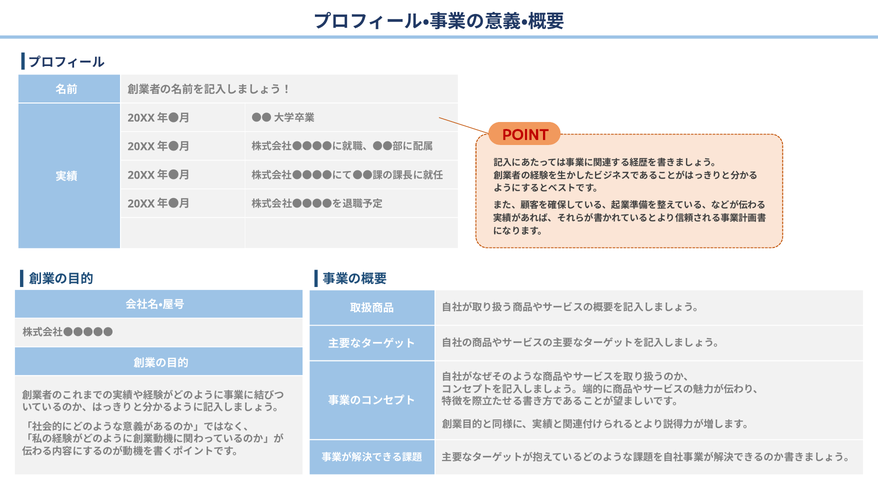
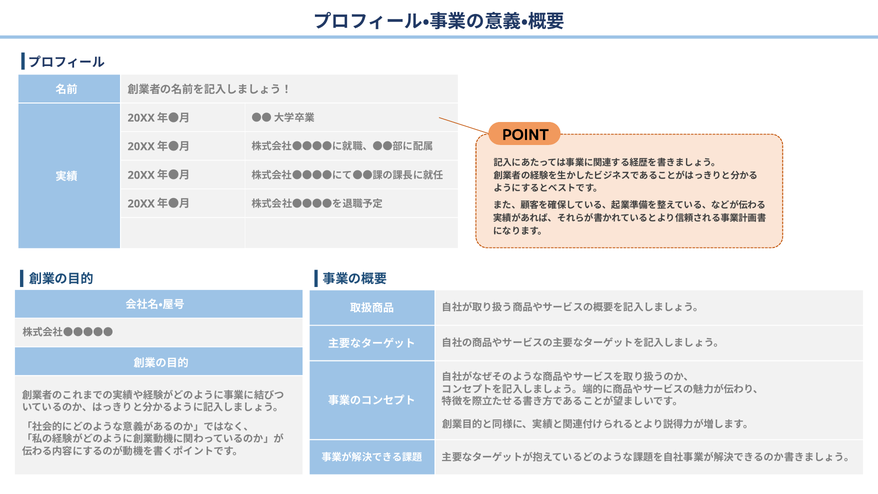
POINT colour: red -> black (526, 135)
